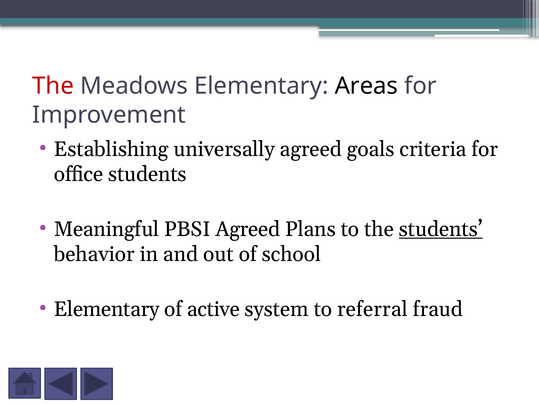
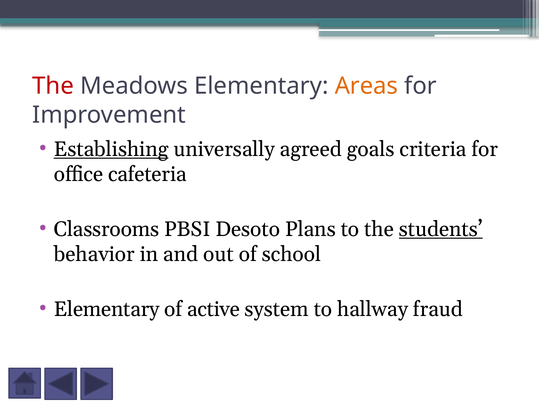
Areas colour: black -> orange (366, 86)
Establishing underline: none -> present (111, 149)
office students: students -> cafeteria (147, 174)
Meaningful: Meaningful -> Classrooms (107, 229)
PBSI Agreed: Agreed -> Desoto (248, 229)
referral: referral -> hallway (373, 309)
